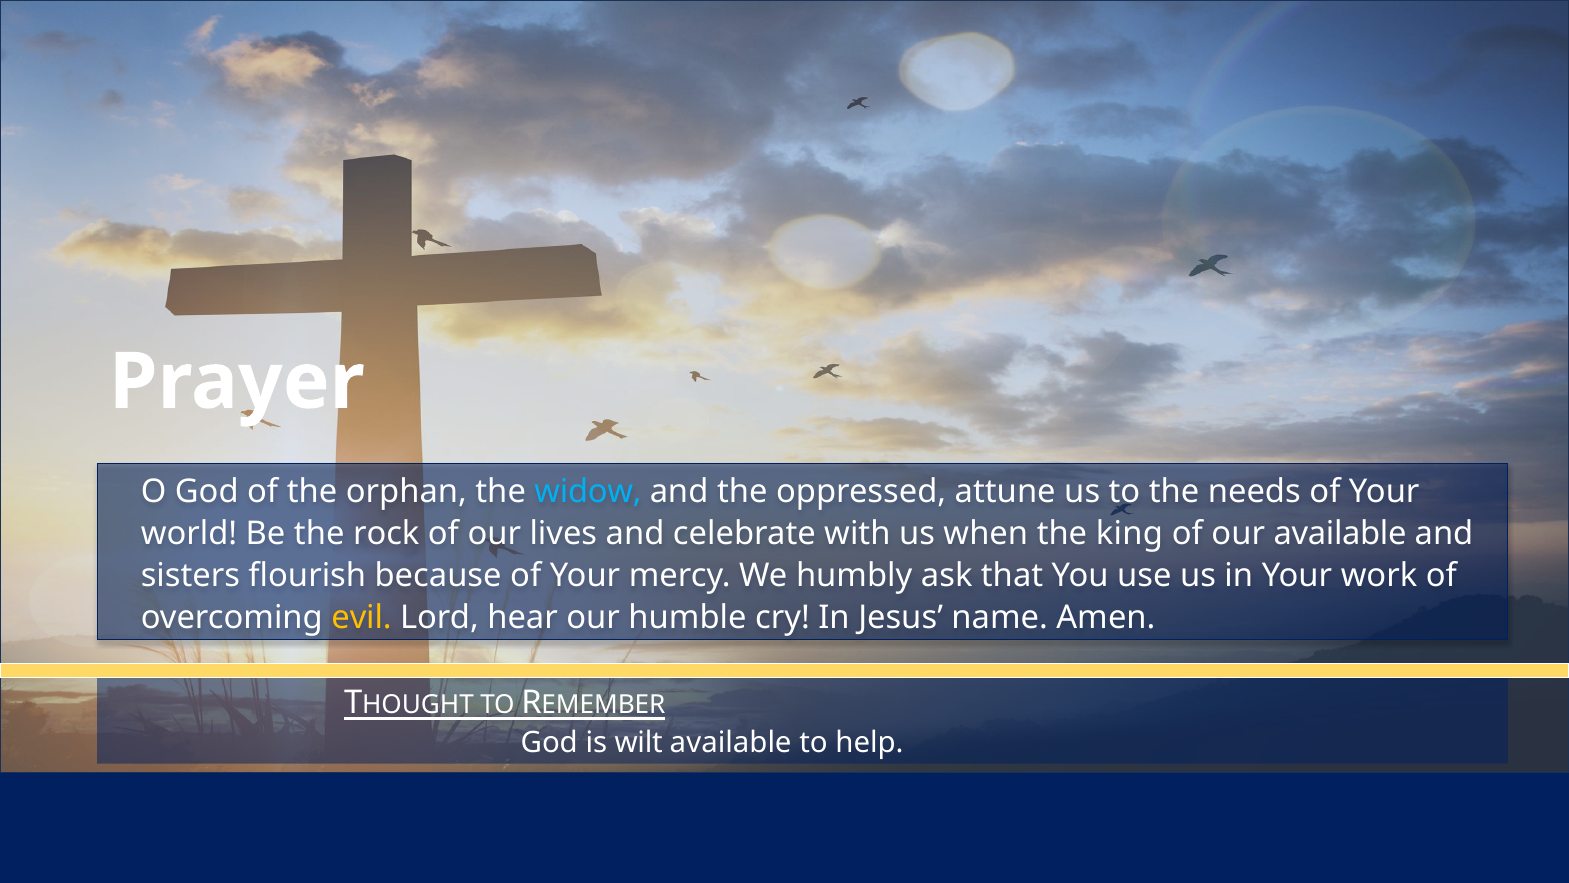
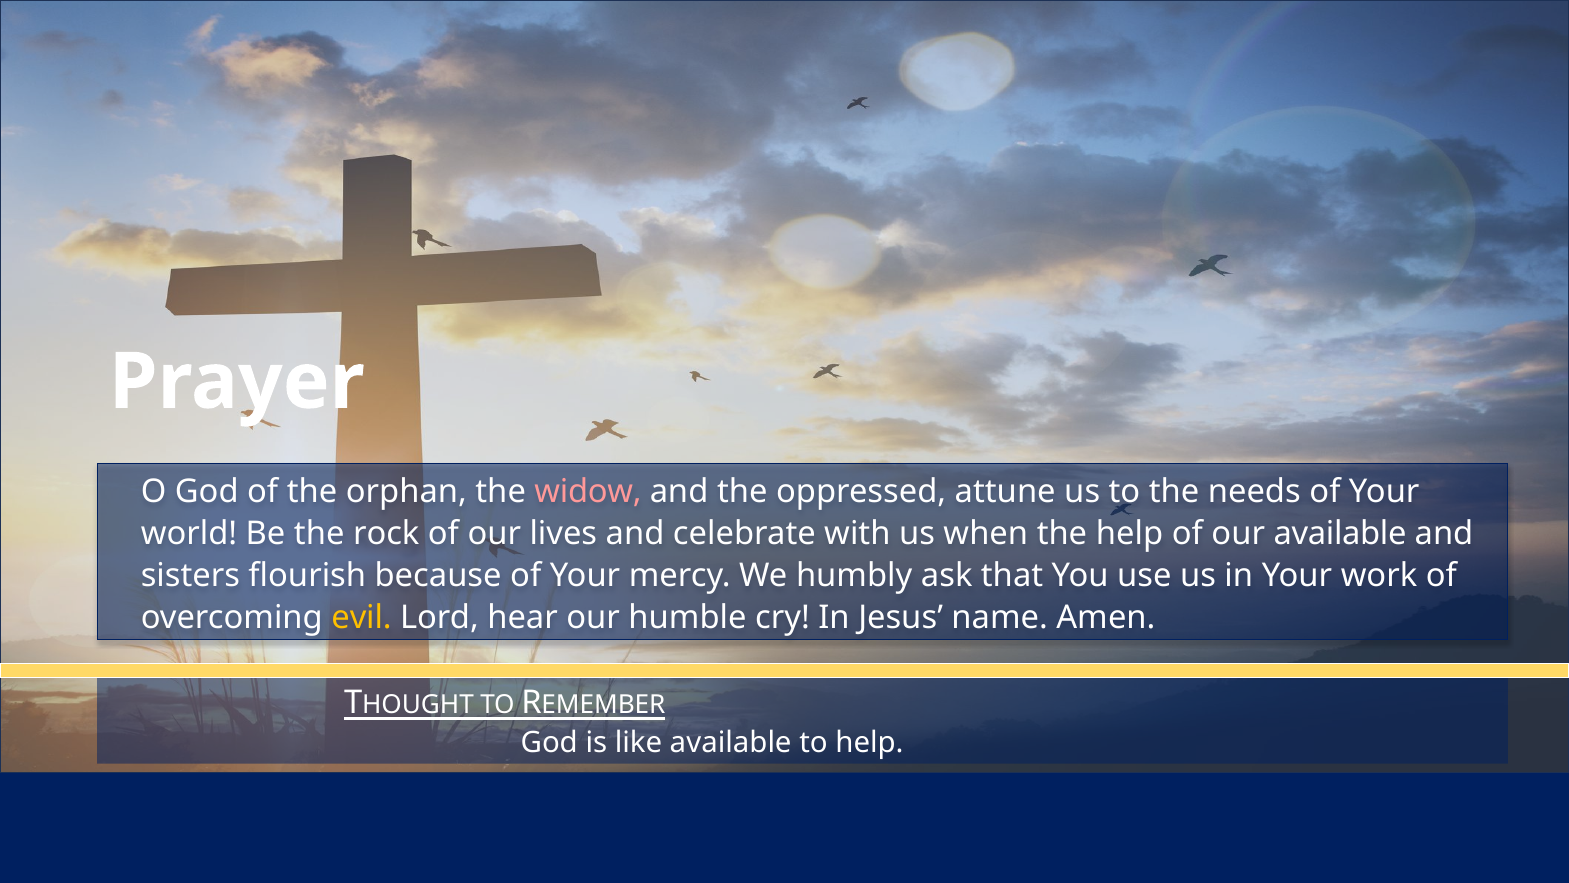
widow colour: light blue -> pink (588, 492)
the king: king -> help (1130, 534)
wilt: wilt -> like (639, 742)
